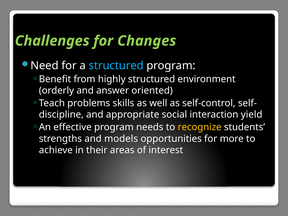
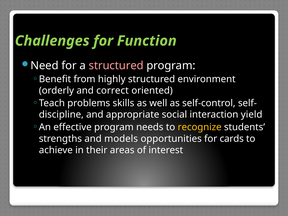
Changes: Changes -> Function (147, 41)
structured colour: light blue -> pink (116, 66)
answer: answer -> correct (113, 91)
more: more -> cards (232, 139)
